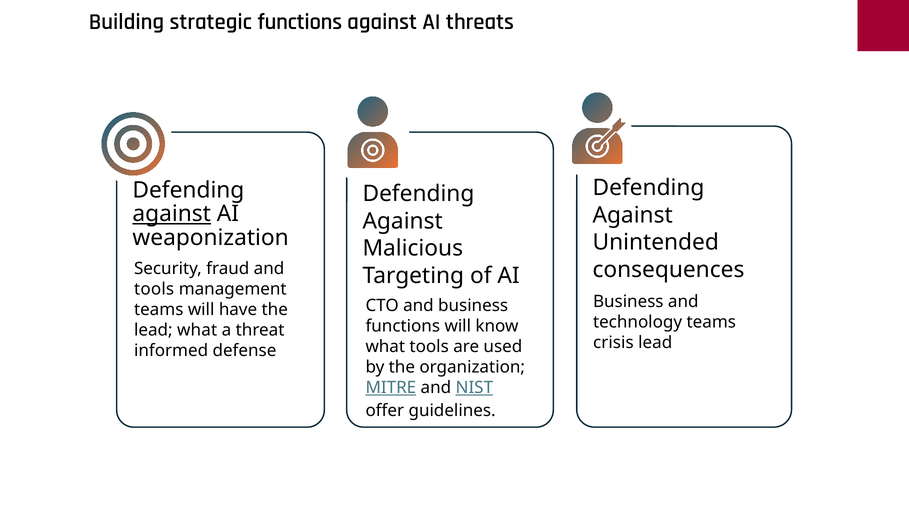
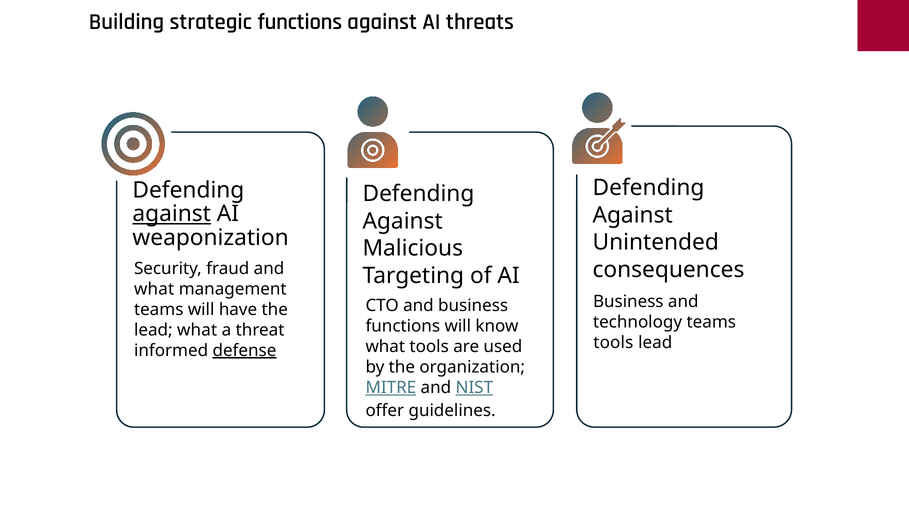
tools: tools -> what (154, 289)
crisis: crisis -> tools (613, 343)
defense underline: none -> present (244, 351)
